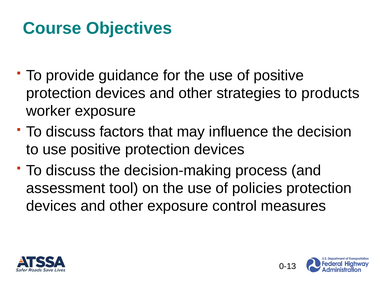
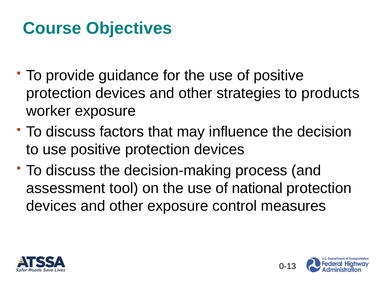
policies: policies -> national (257, 189)
